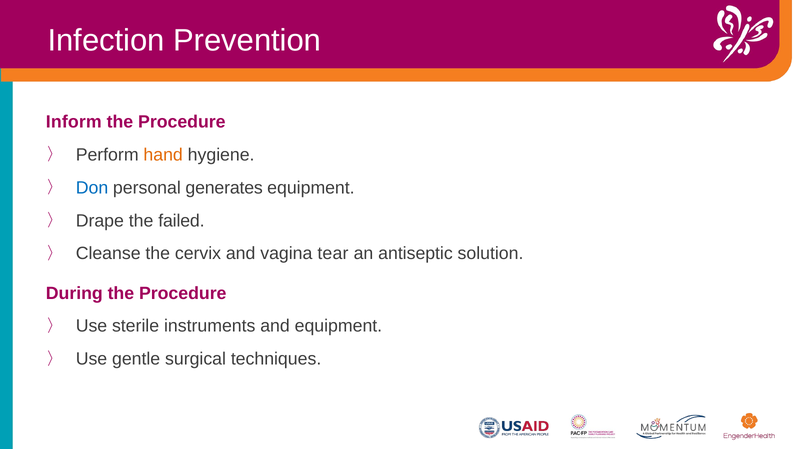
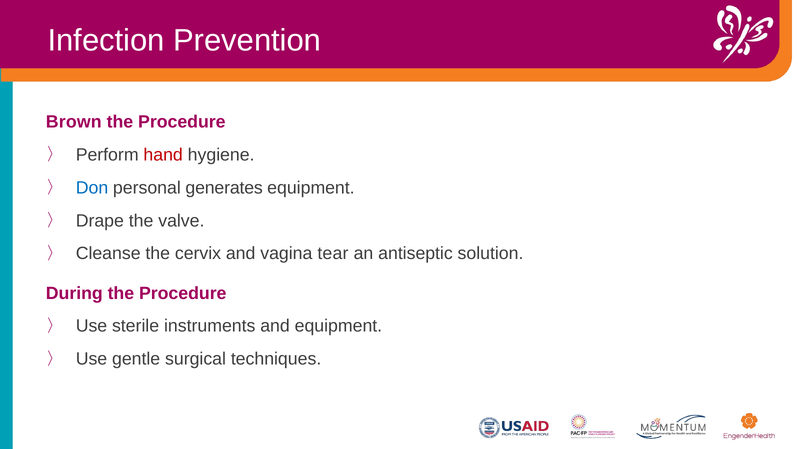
Inform: Inform -> Brown (74, 122)
hand colour: orange -> red (163, 155)
failed: failed -> valve (181, 221)
